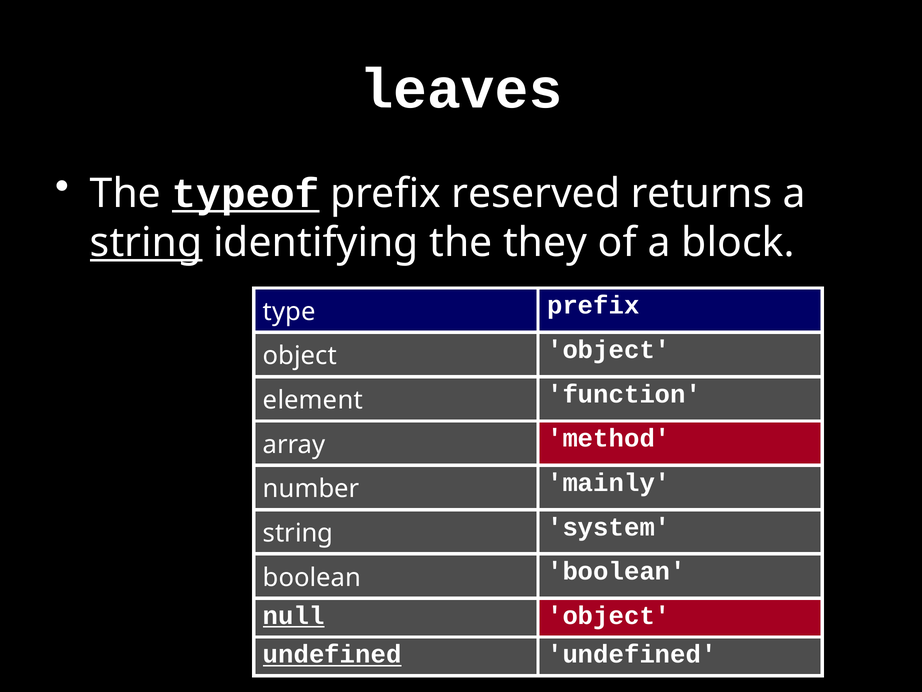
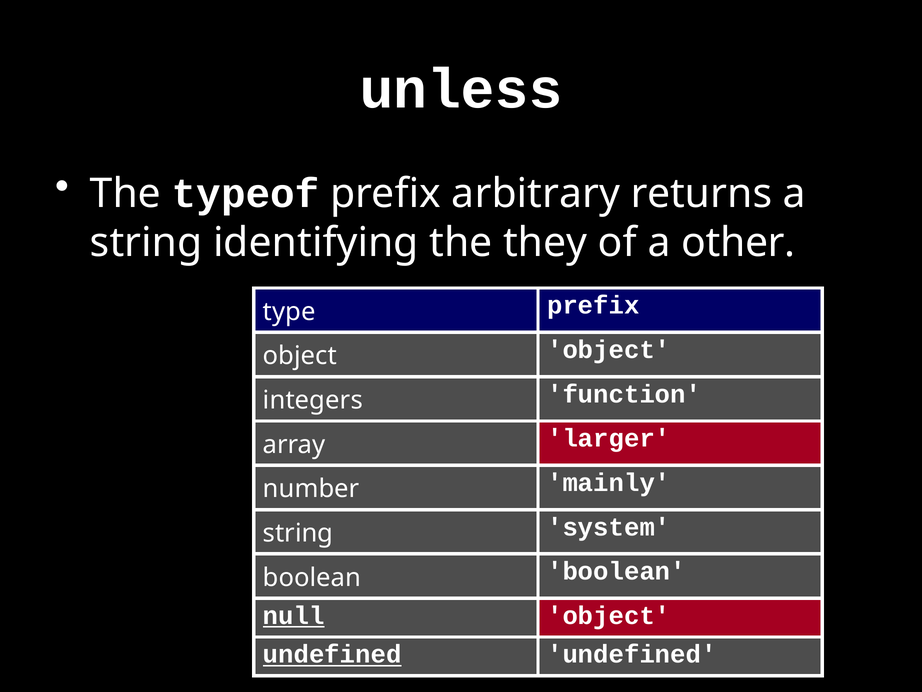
leaves: leaves -> unless (461, 89)
typeof underline: present -> none (246, 193)
reserved: reserved -> arbitrary (536, 193)
string underline: present -> none (146, 243)
block: block -> other (738, 243)
element: element -> integers (313, 400)
method: method -> larger (609, 438)
